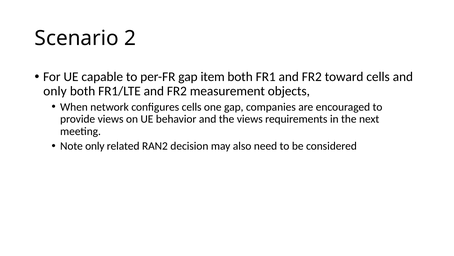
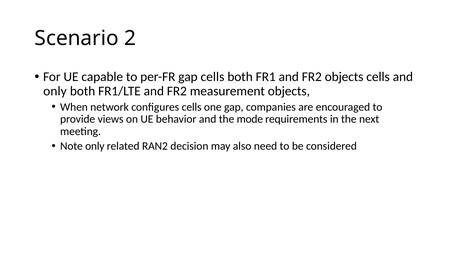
gap item: item -> cells (212, 77)
FR2 toward: toward -> objects (344, 77)
the views: views -> mode (250, 119)
